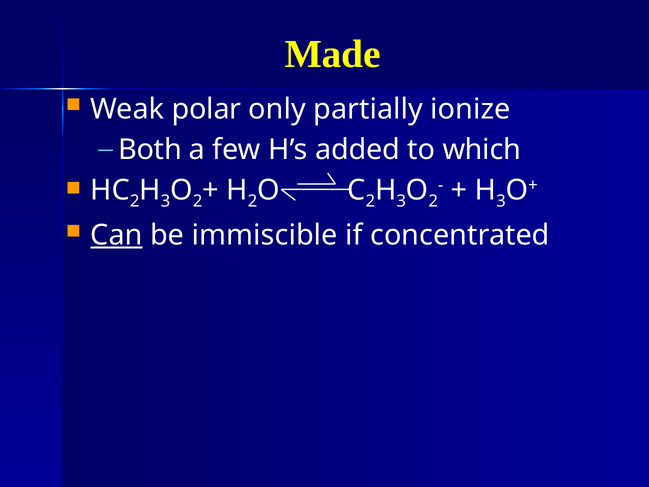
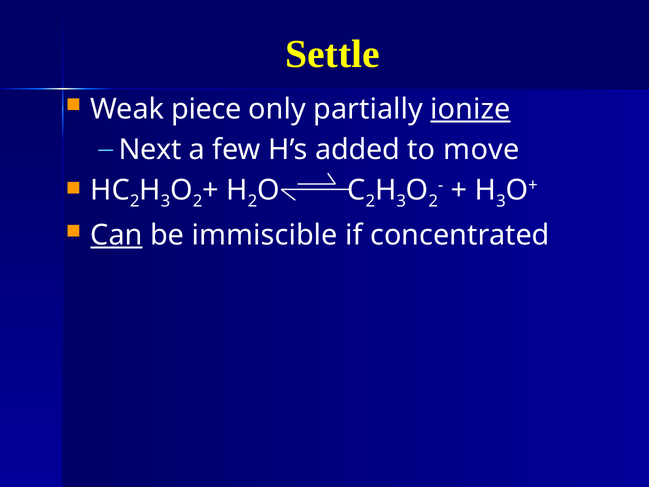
Made: Made -> Settle (333, 54)
polar: polar -> piece (207, 109)
ionize underline: none -> present (470, 109)
Both: Both -> Next (150, 150)
which: which -> move (481, 150)
